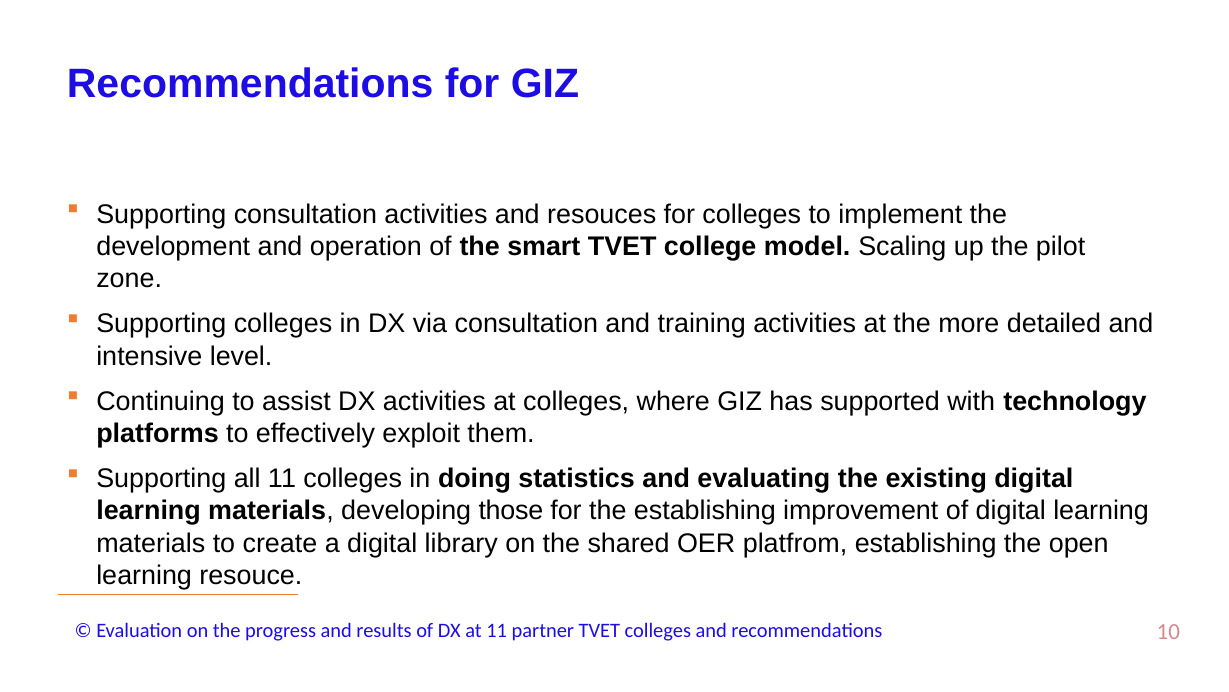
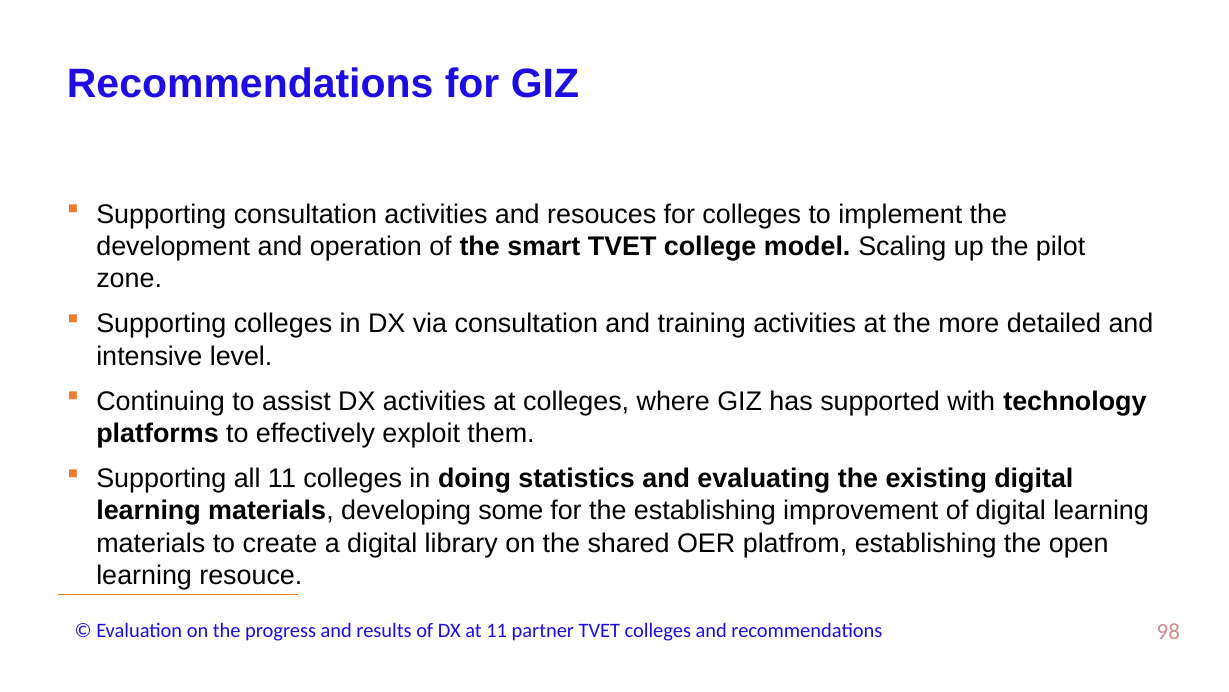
those: those -> some (511, 511)
10: 10 -> 98 (1168, 632)
